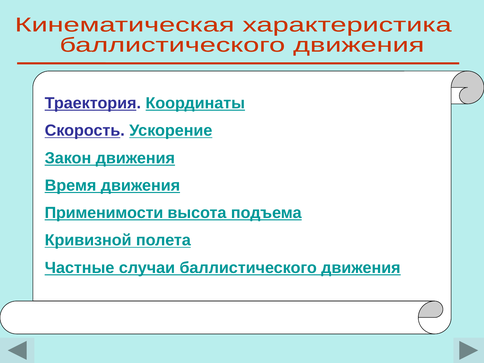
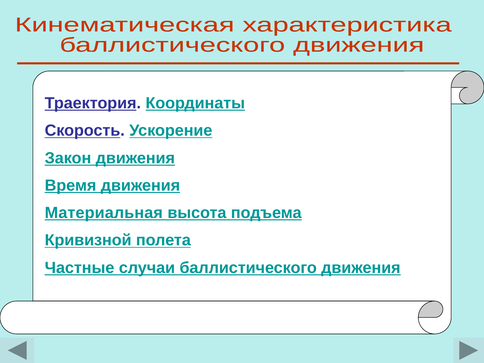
Применимости: Применимости -> Материальная (104, 213)
